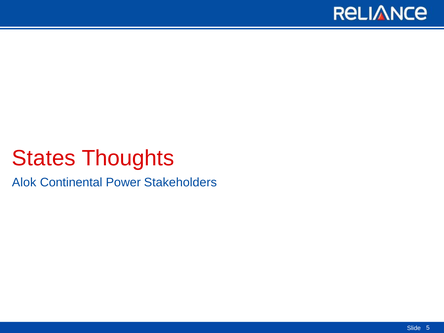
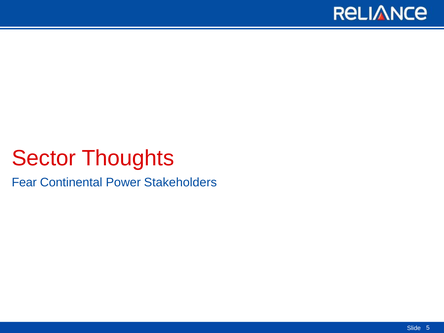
States: States -> Sector (44, 158)
Alok: Alok -> Fear (24, 182)
